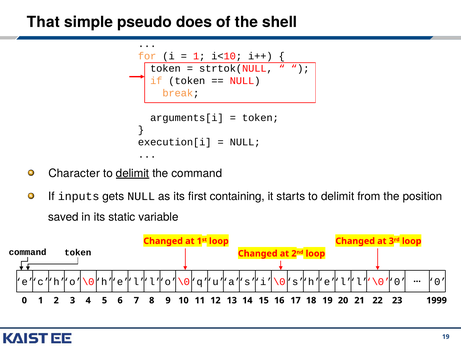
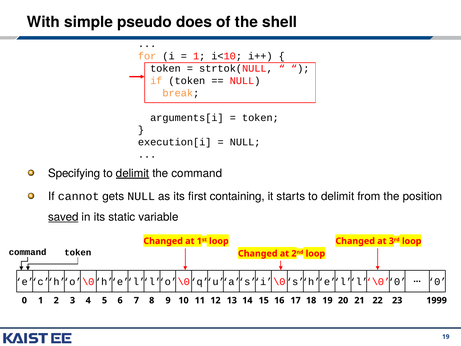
That: That -> With (43, 22)
Character: Character -> Specifying (74, 173)
inputs: inputs -> cannot (79, 196)
saved underline: none -> present (63, 217)
